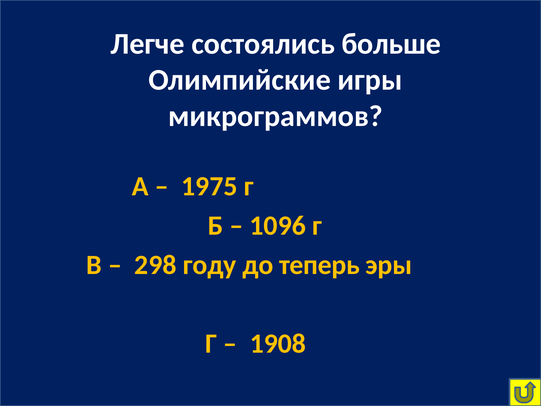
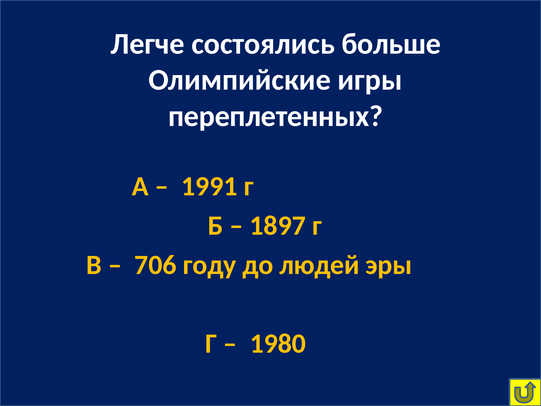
микрограммов: микрограммов -> переплетенных (276, 116)
1975: 1975 -> 1991 (209, 186)
1096: 1096 -> 1897 (278, 226)
298: 298 -> 706 (155, 265)
теперь: теперь -> людей (319, 265)
1908: 1908 -> 1980 (278, 344)
